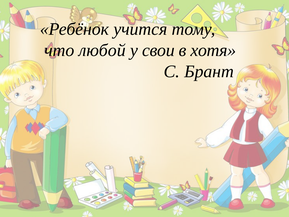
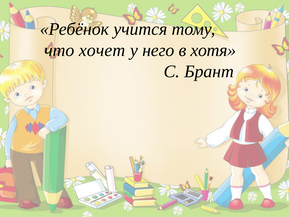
любой: любой -> хочет (102, 50)
свои: свои -> него (158, 50)
